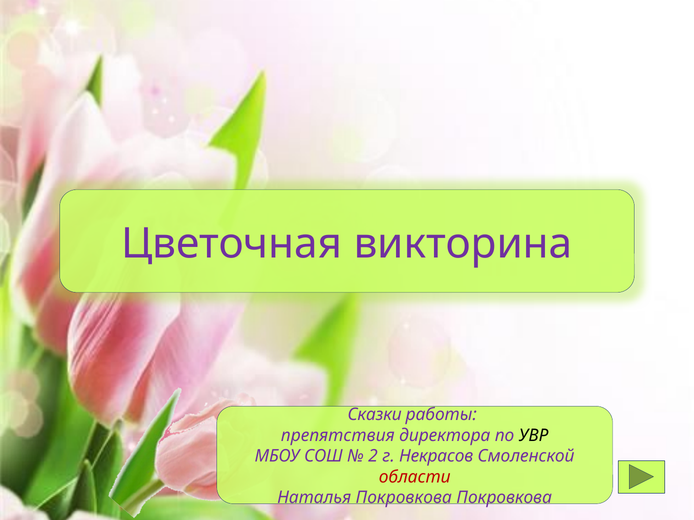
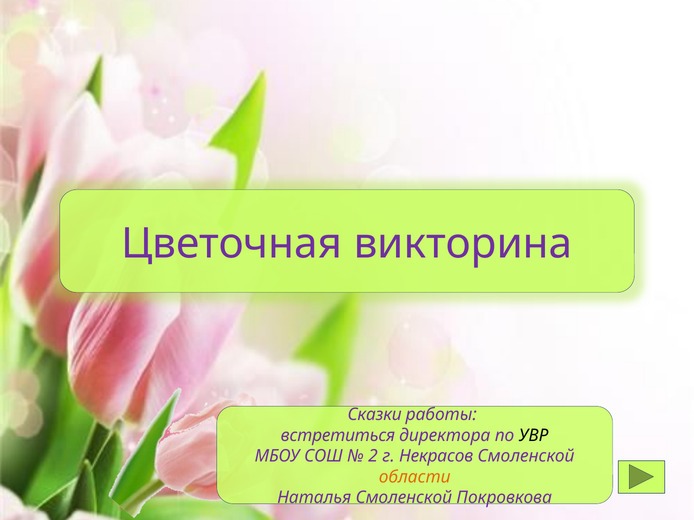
препятствия: препятствия -> встретиться (338, 436)
области colour: red -> orange (415, 477)
Наталья Покровкова: Покровкова -> Смоленской (404, 498)
